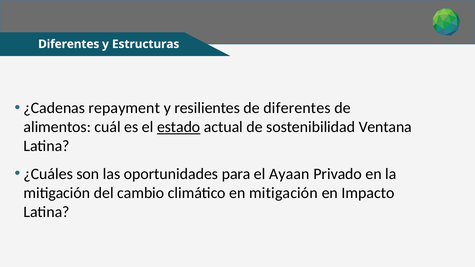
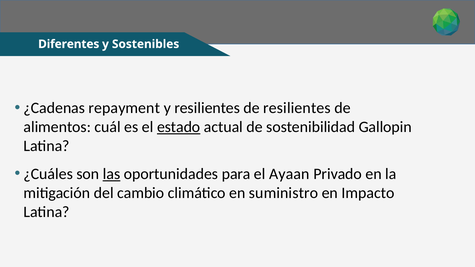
Estructuras: Estructuras -> Sostenibles (146, 44)
de diferentes: diferentes -> resilientes (297, 108)
Ventana: Ventana -> Gallopin (385, 127)
las underline: none -> present (112, 174)
en mitigación: mitigación -> suministro (284, 193)
